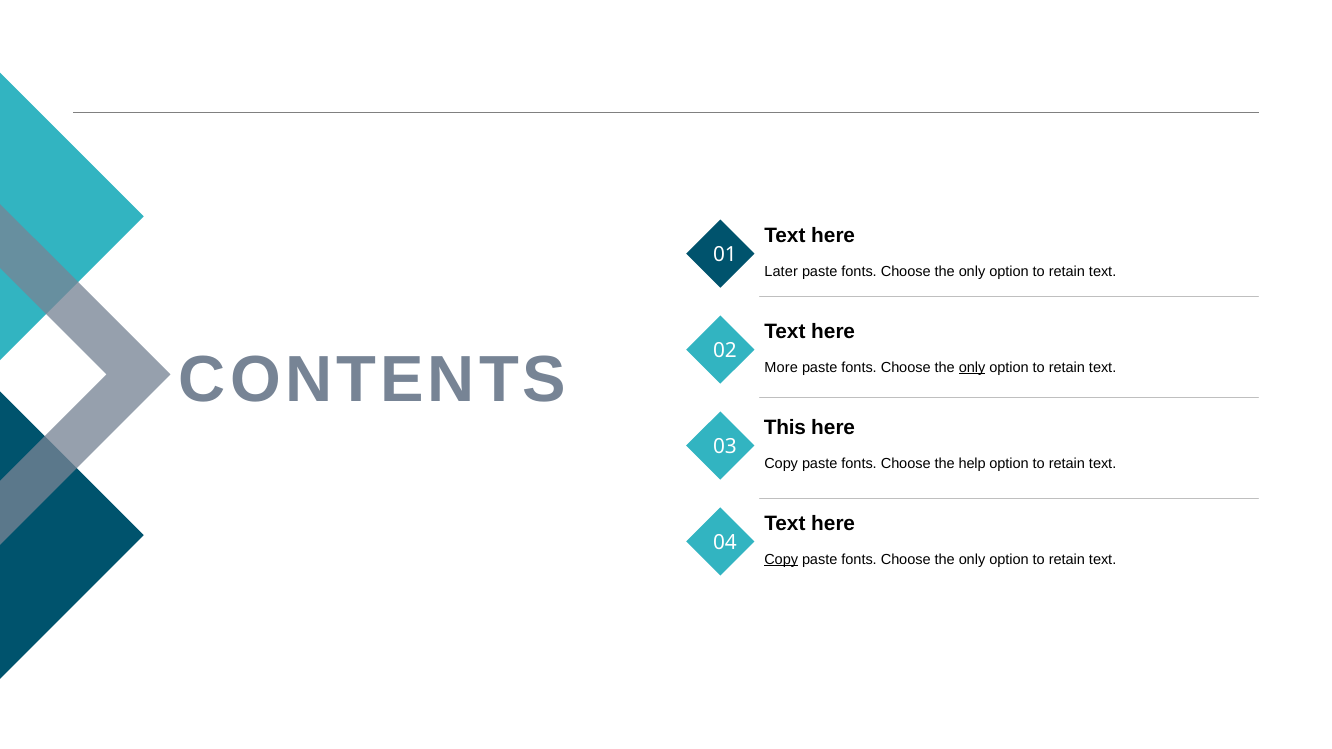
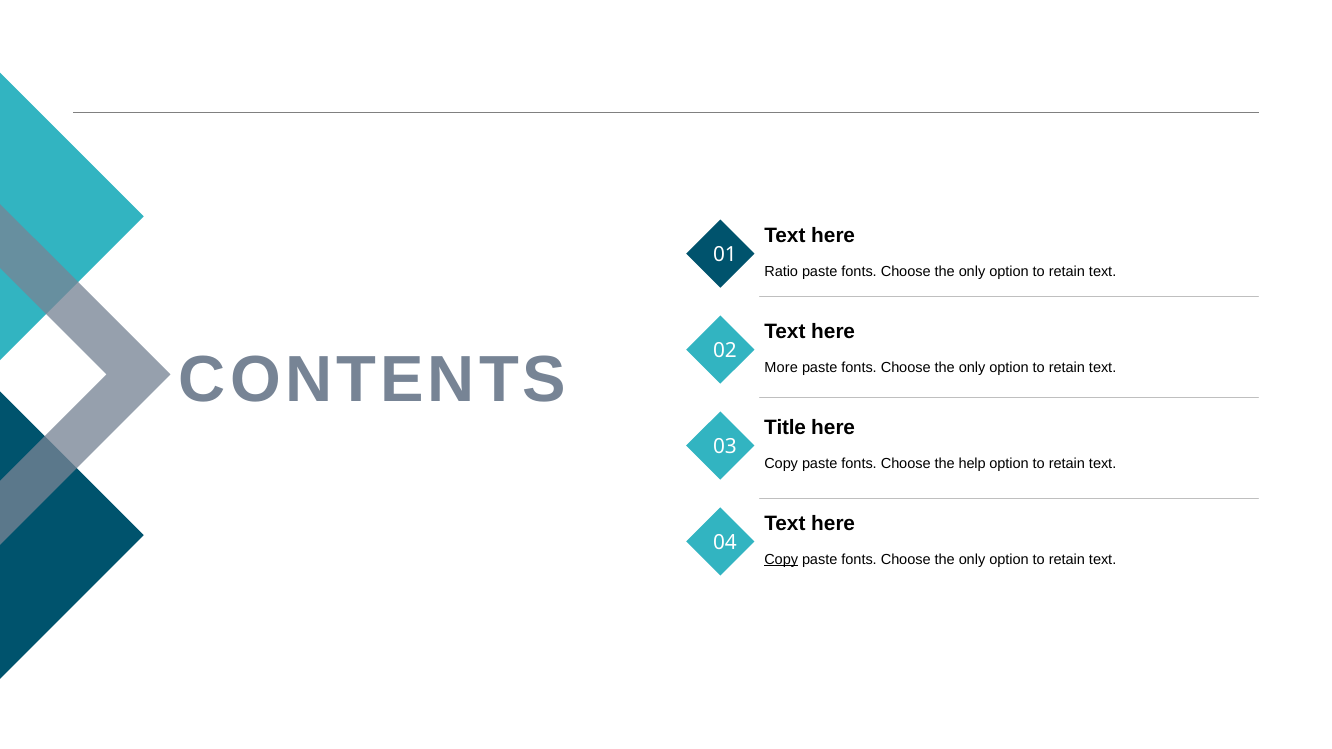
Later: Later -> Ratio (781, 272)
only underline: present -> none (972, 368)
This: This -> Title (785, 427)
